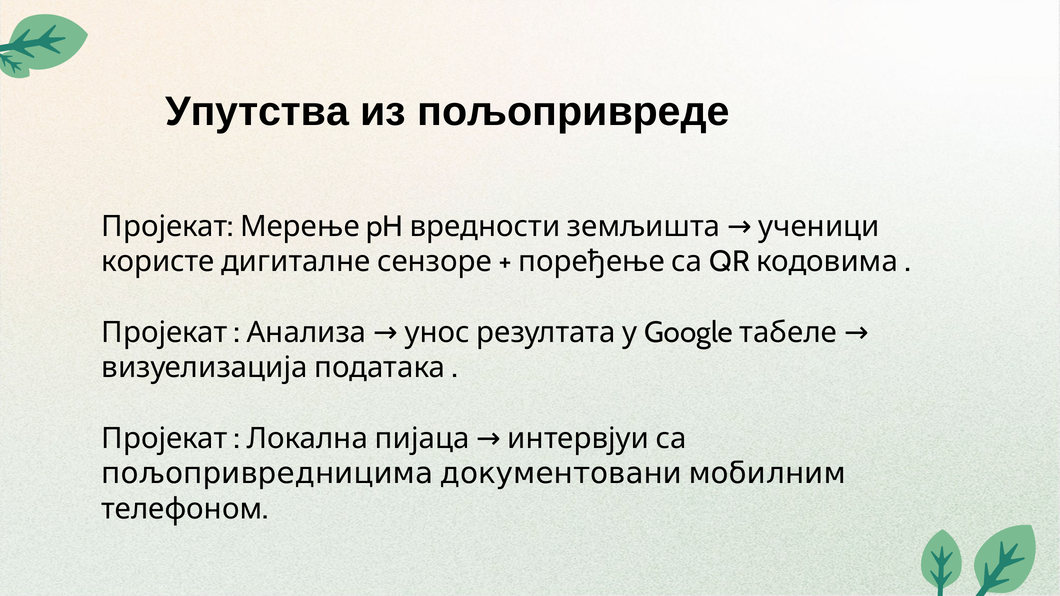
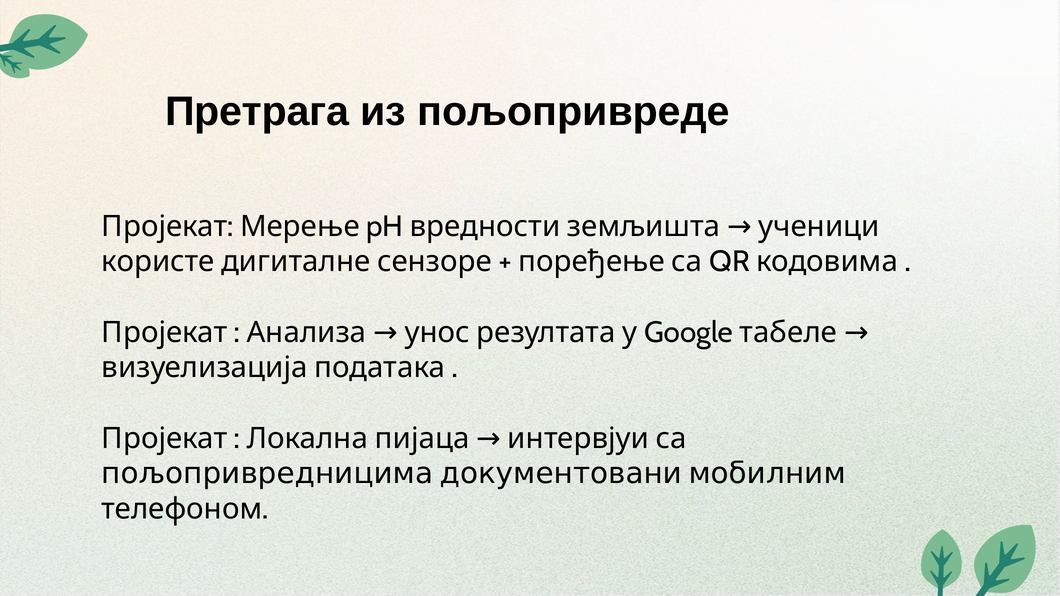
Упутства: Упутства -> Претрага (257, 112)
